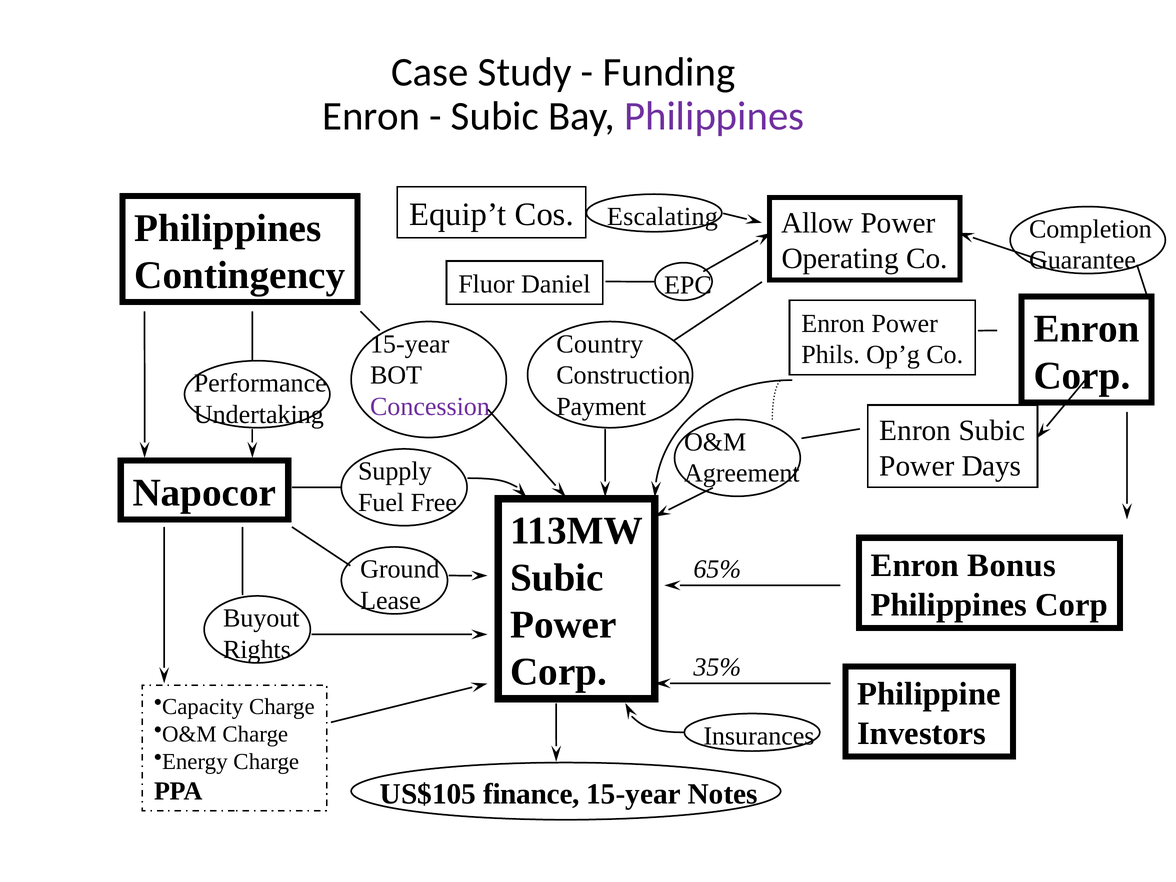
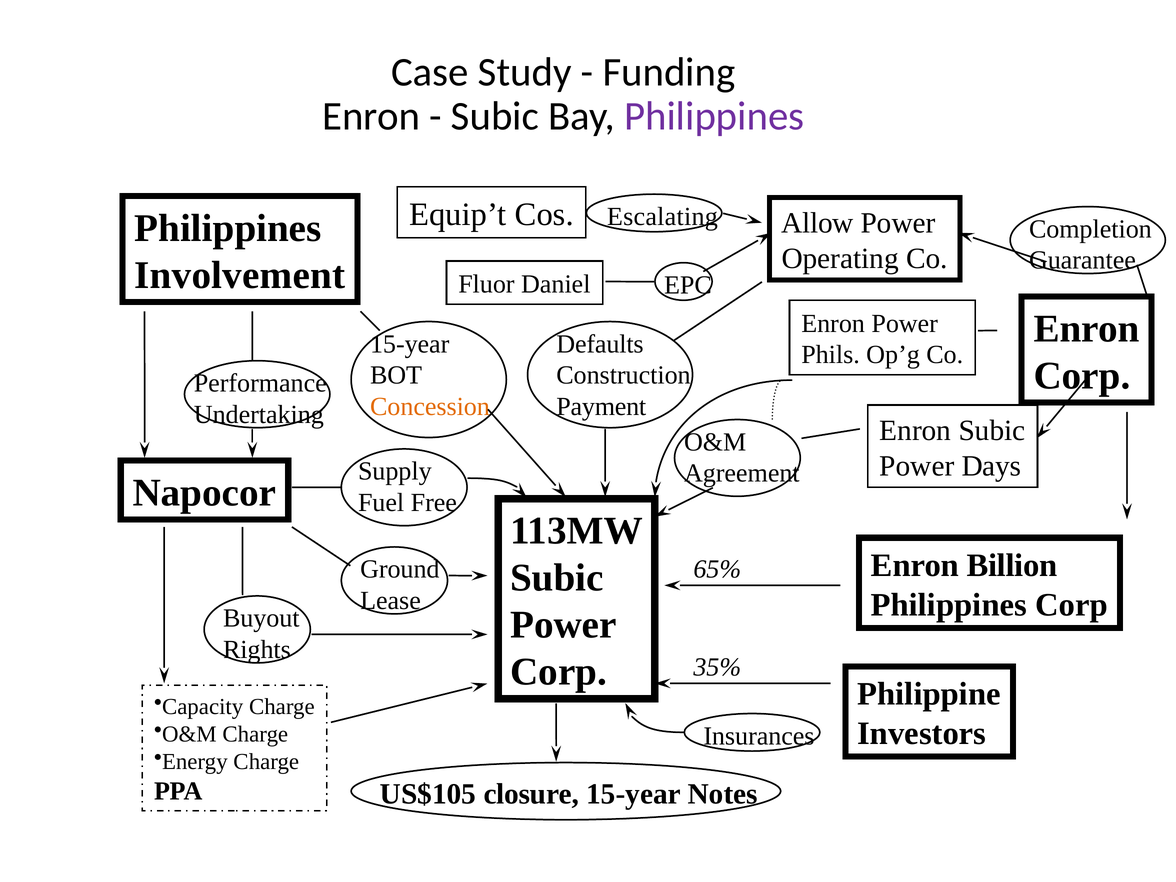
Contingency: Contingency -> Involvement (240, 275)
Country: Country -> Defaults (600, 344)
Concession colour: purple -> orange (430, 407)
Bonus: Bonus -> Billion (1012, 566)
finance: finance -> closure (531, 794)
